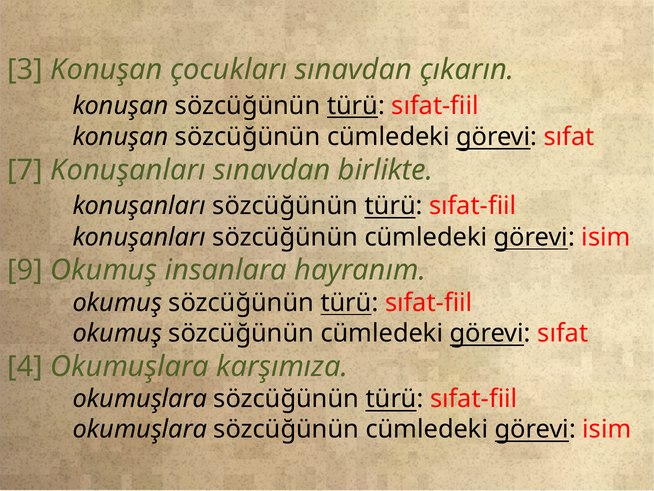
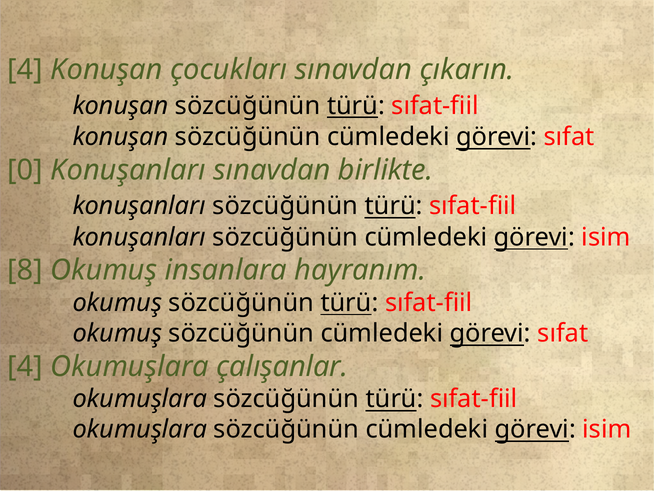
3: 3 -> 4 (25, 69)
7: 7 -> 0 (25, 170)
9: 9 -> 8 (25, 270)
karşımıza: karşımıza -> çalışanlar (282, 366)
